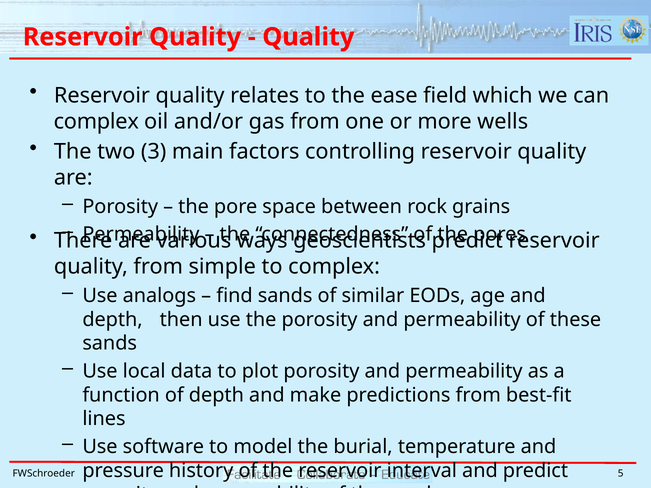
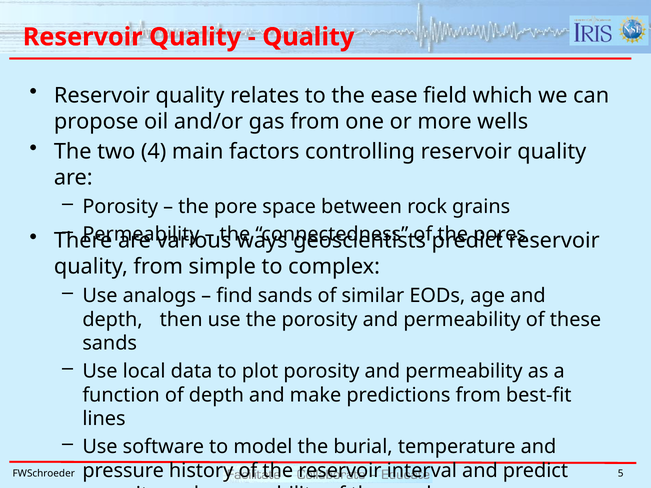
complex: complex -> propose (96, 121)
3: 3 -> 4 (154, 152)
